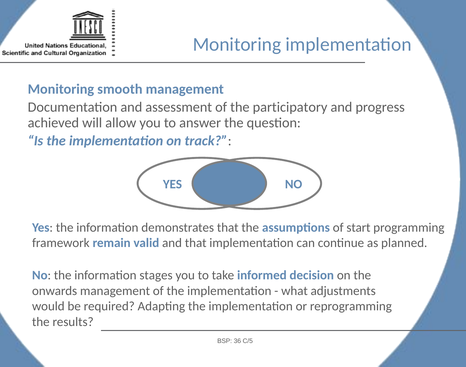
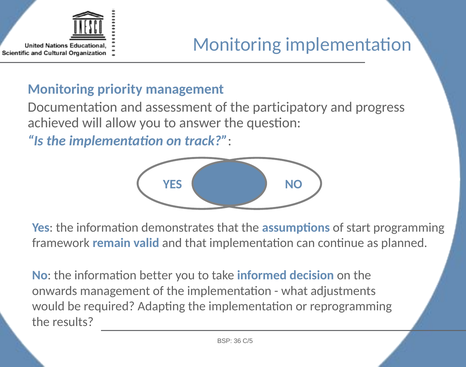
smooth: smooth -> priority (120, 89)
stages: stages -> better (156, 275)
